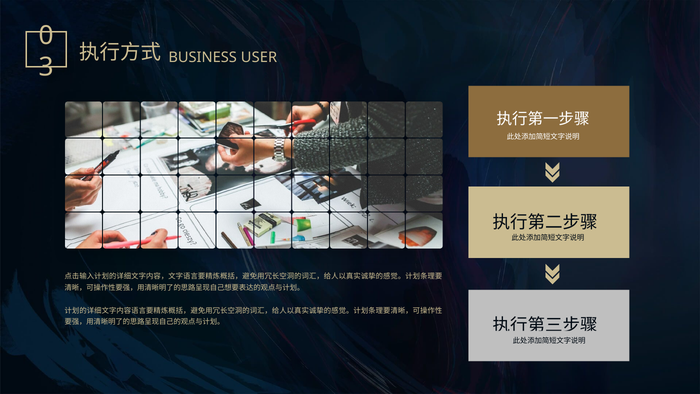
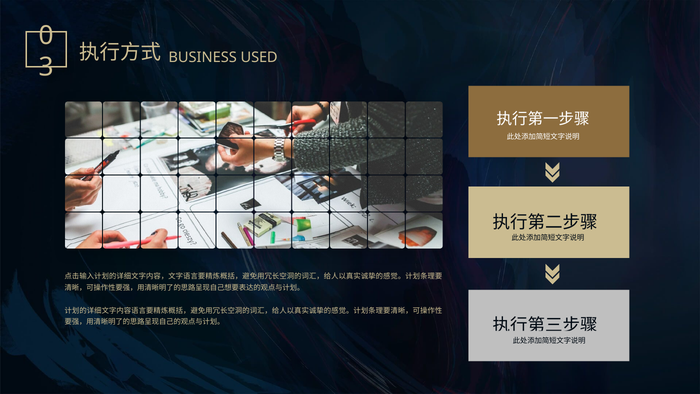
USER: USER -> USED (259, 57)
